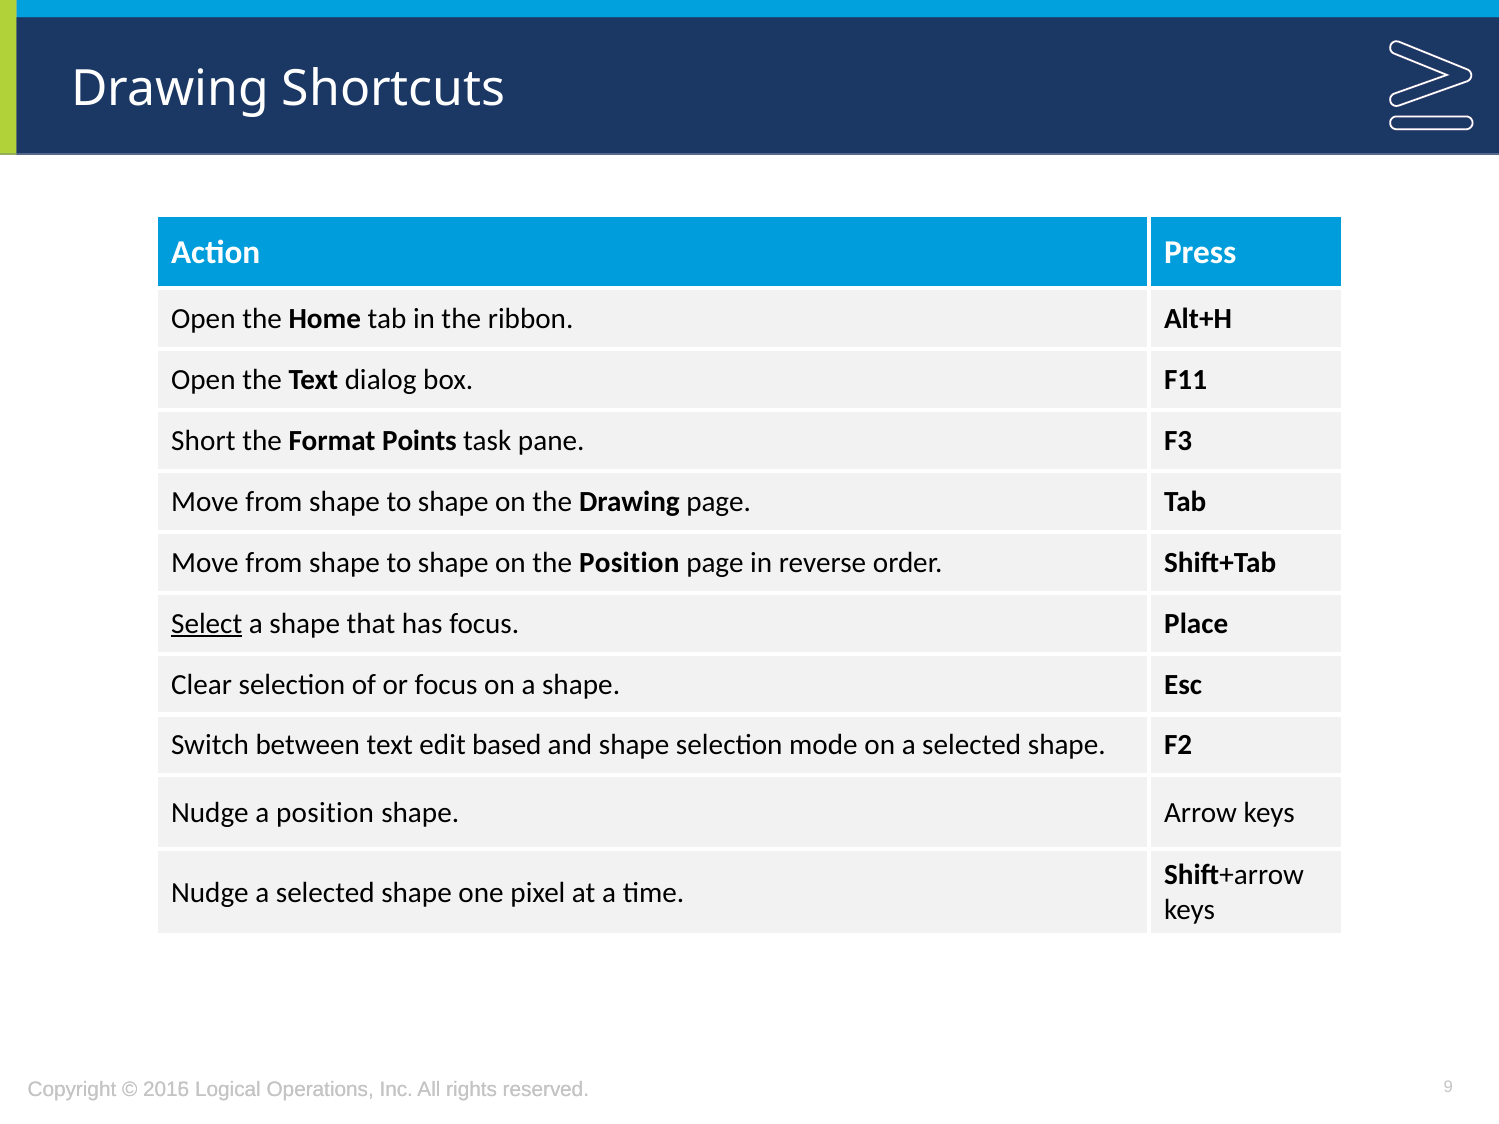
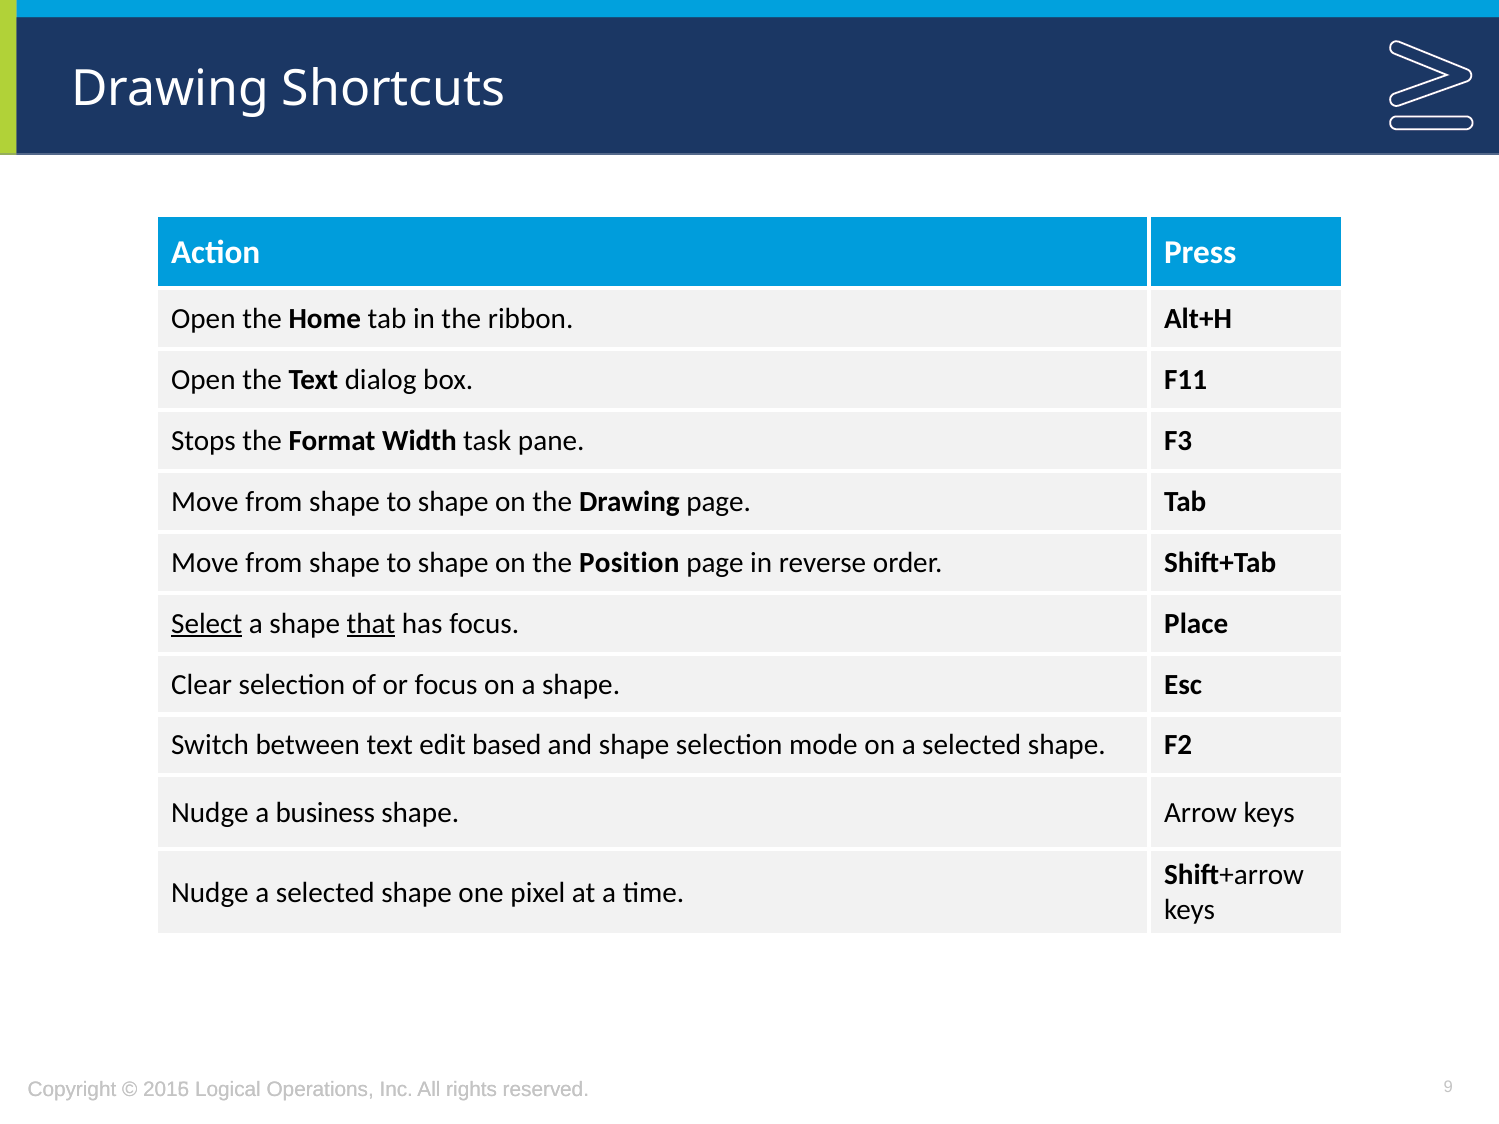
Short: Short -> Stops (203, 441)
Points: Points -> Width (419, 441)
that underline: none -> present (371, 624)
a position: position -> business (325, 813)
